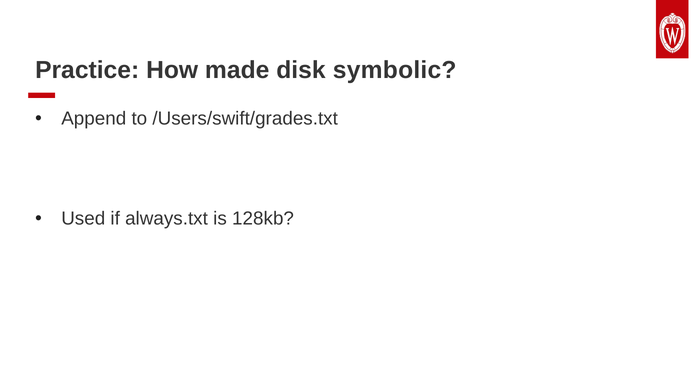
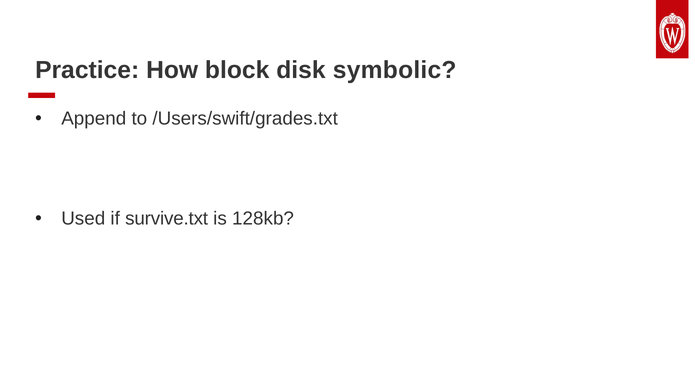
made: made -> block (237, 70)
always.txt: always.txt -> survive.txt (167, 219)
